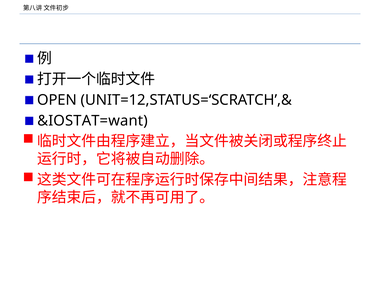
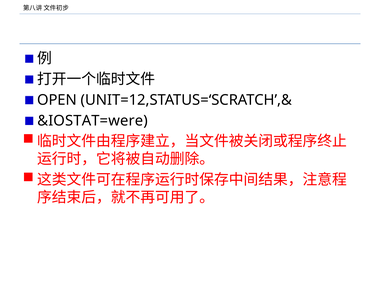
&IOSTAT=want: &IOSTAT=want -> &IOSTAT=were (93, 121)
